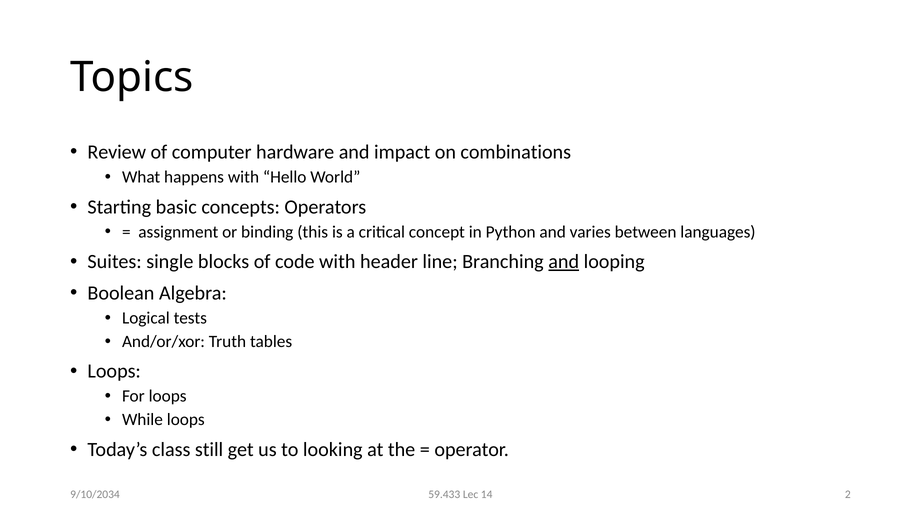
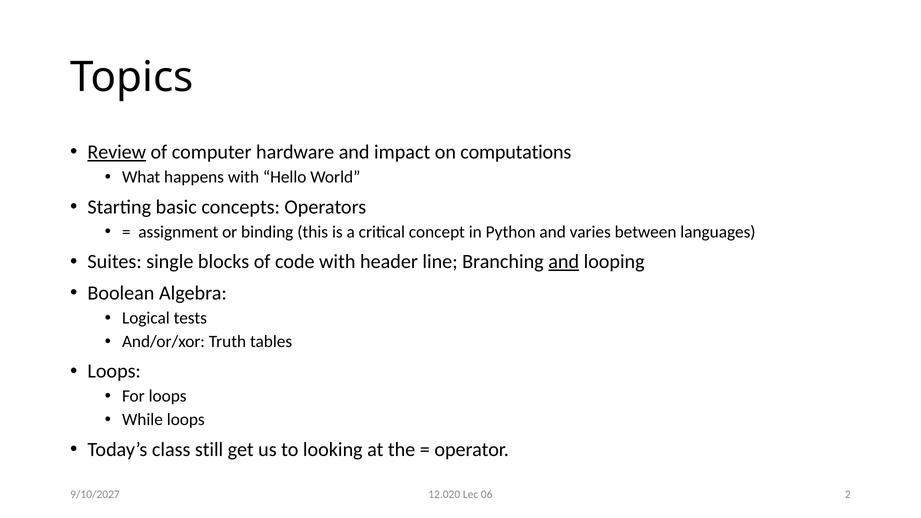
Review underline: none -> present (117, 152)
combinations: combinations -> computations (516, 152)
59.433: 59.433 -> 12.020 (444, 495)
14: 14 -> 06 (487, 495)
9/10/2034: 9/10/2034 -> 9/10/2027 (95, 495)
